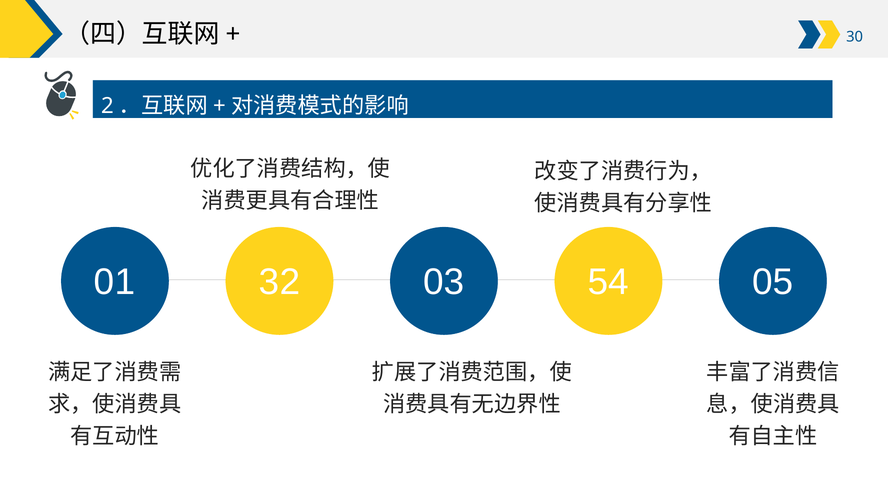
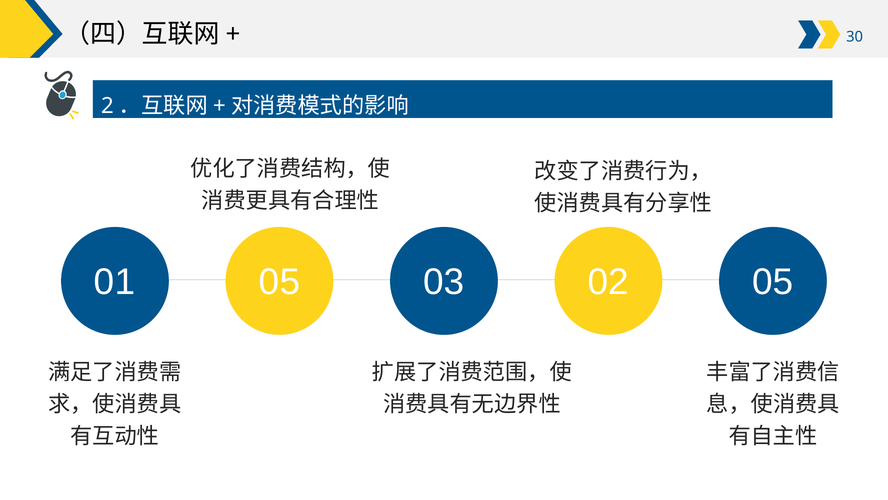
01 32: 32 -> 05 (280, 282)
54: 54 -> 02 (608, 282)
